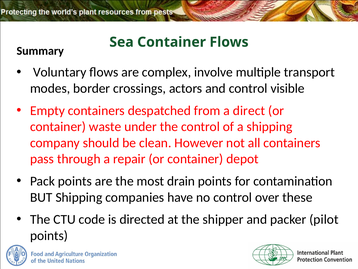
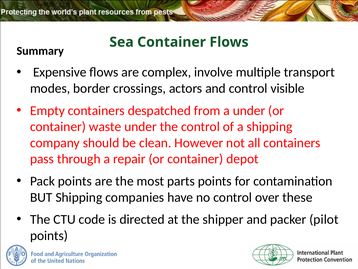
Voluntary: Voluntary -> Expensive (60, 72)
a direct: direct -> under (249, 110)
drain: drain -> parts (181, 181)
